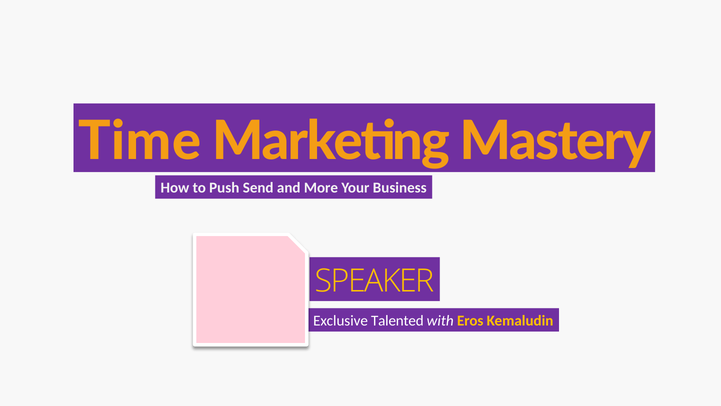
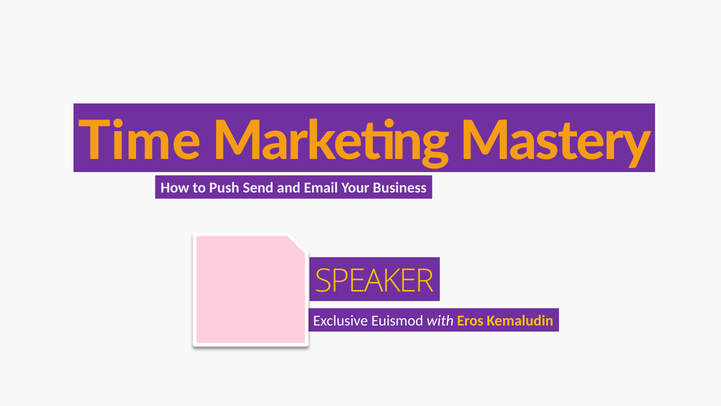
More: More -> Email (321, 188)
Talented: Talented -> Euismod (397, 321)
